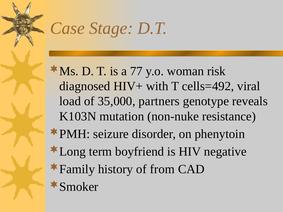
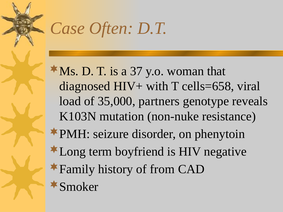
Stage: Stage -> Often (111, 28)
77: 77 -> 37 (136, 71)
risk: risk -> that (216, 71)
cells=492: cells=492 -> cells=658 (208, 86)
